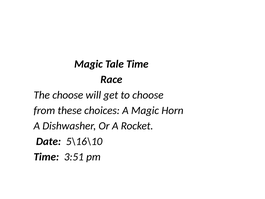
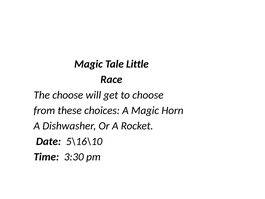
Tale Time: Time -> Little (137, 64)
3:51: 3:51 -> 3:30 (74, 157)
